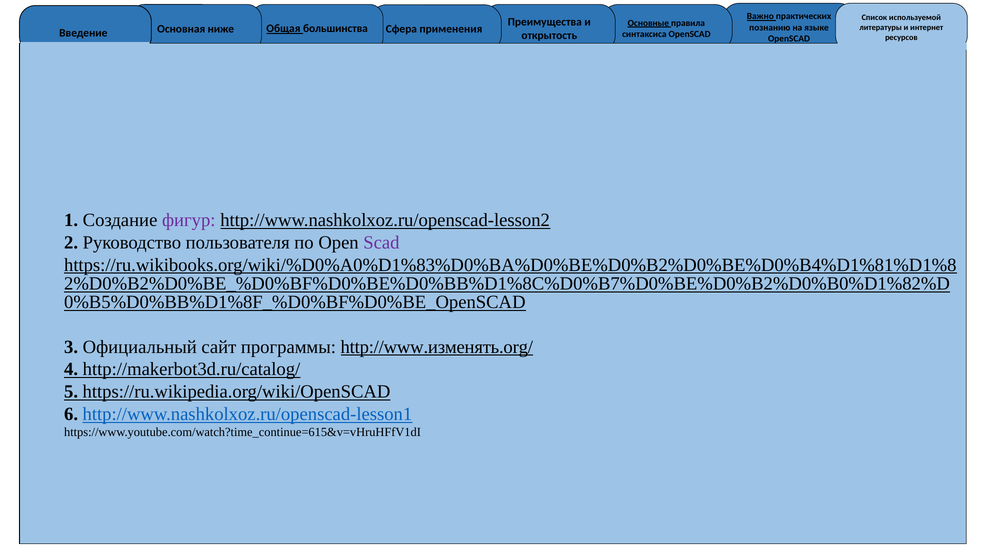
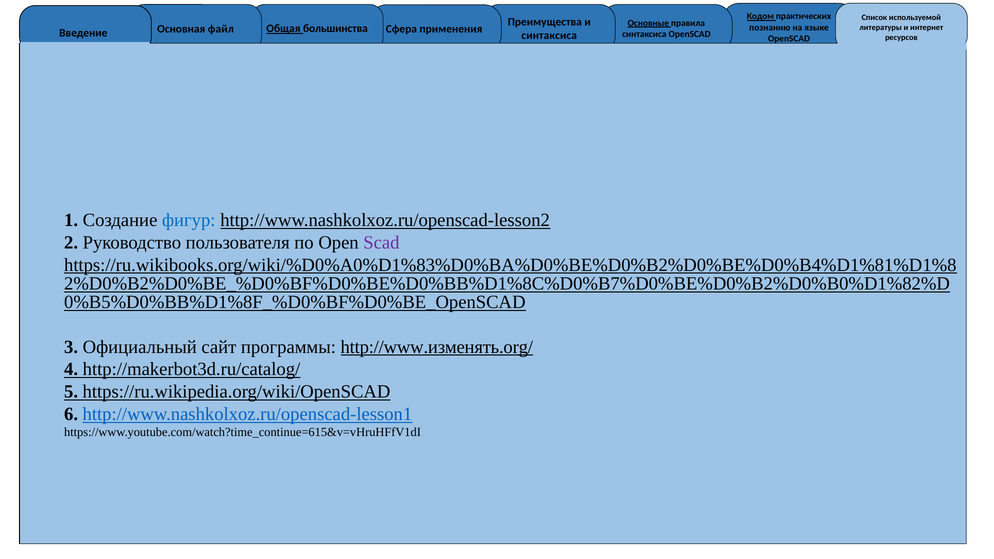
Важно: Важно -> Кодом (760, 16)
ниже: ниже -> файл (221, 29)
открытость: открытость -> синтаксиса (549, 36)
фигур colour: purple -> blue (189, 220)
